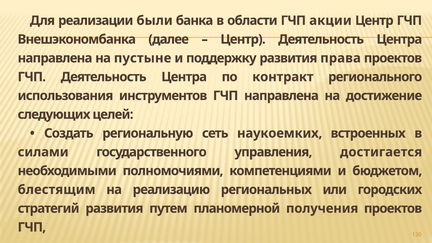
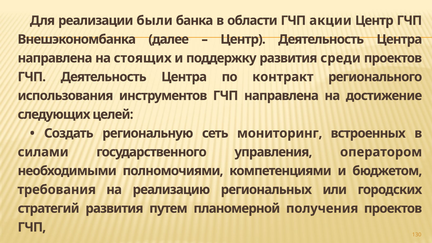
пустыне: пустыне -> стоящих (143, 58)
права: права -> среди (341, 58)
наукоемких: наукоемких -> мониторинг (280, 133)
достигается: достигается -> оператором (381, 152)
блестящим: блестящим -> требования (57, 190)
